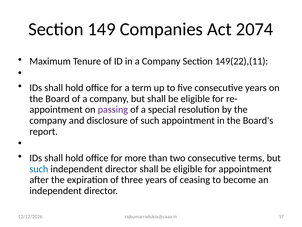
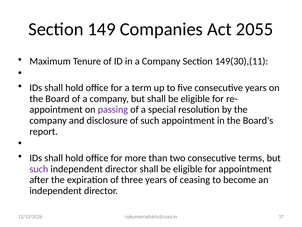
2074: 2074 -> 2055 (255, 29)
149(22),(11: 149(22),(11 -> 149(30),(11 (242, 61)
such colour: blue -> purple (39, 169)
